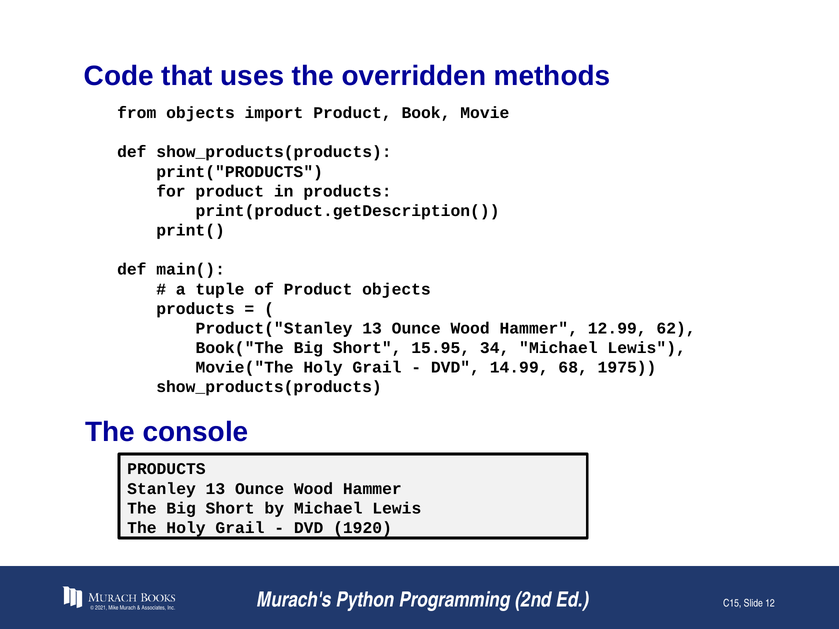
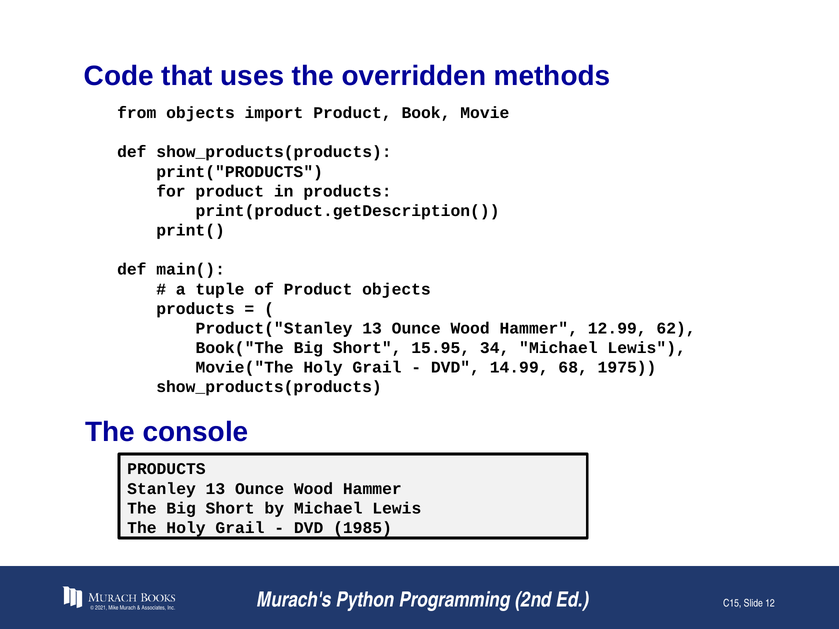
1920: 1920 -> 1985 (363, 528)
